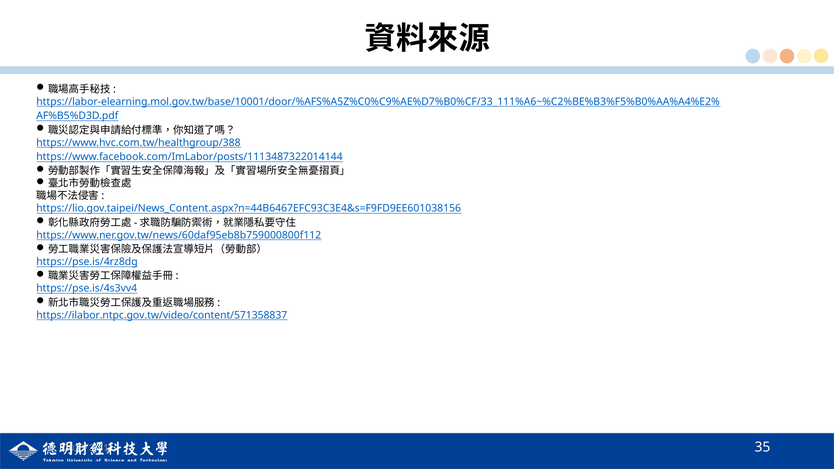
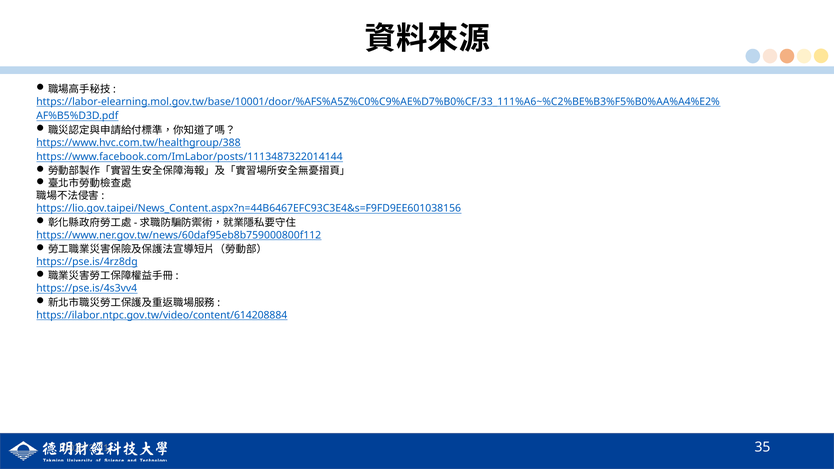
https://ilabor.ntpc.gov.tw/video/content/571358837: https://ilabor.ntpc.gov.tw/video/content/571358837 -> https://ilabor.ntpc.gov.tw/video/content/614208884 (162, 315)
